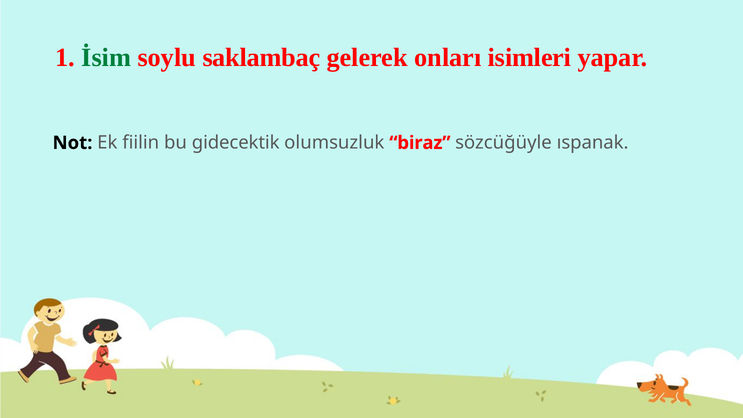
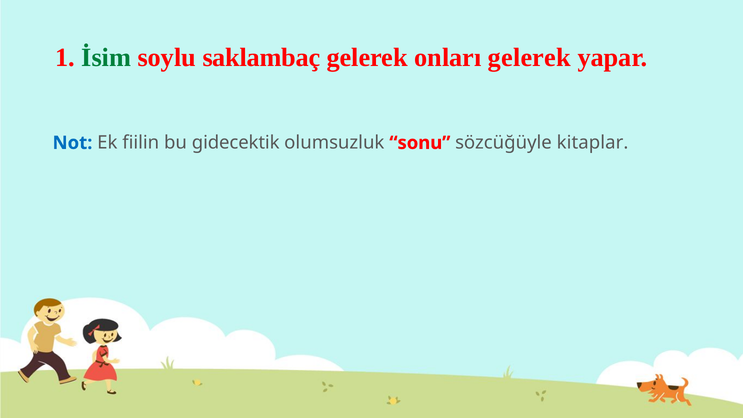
onları isimleri: isimleri -> gelerek (529, 58)
Not colour: black -> blue (72, 143)
biraz: biraz -> sonu (420, 143)
ıspanak: ıspanak -> kitaplar (593, 143)
